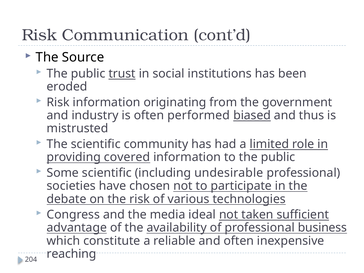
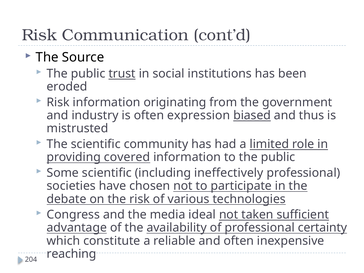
performed: performed -> expression (199, 115)
undesirable: undesirable -> ineffectively (229, 173)
business: business -> certainty (322, 228)
